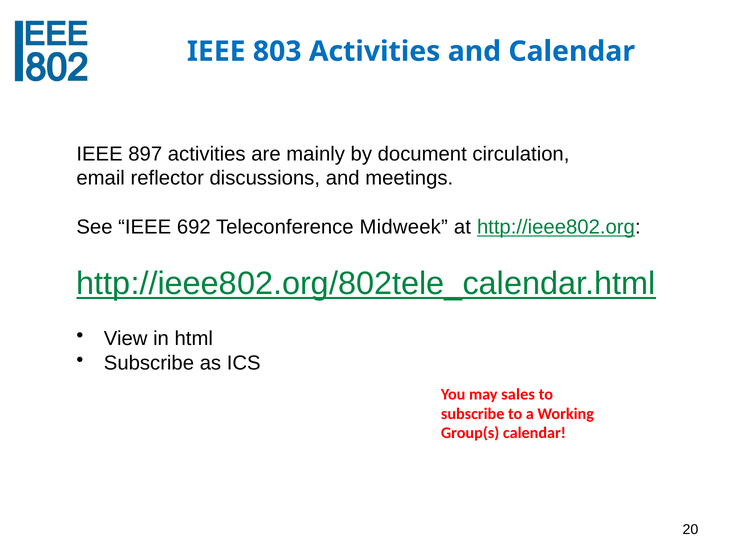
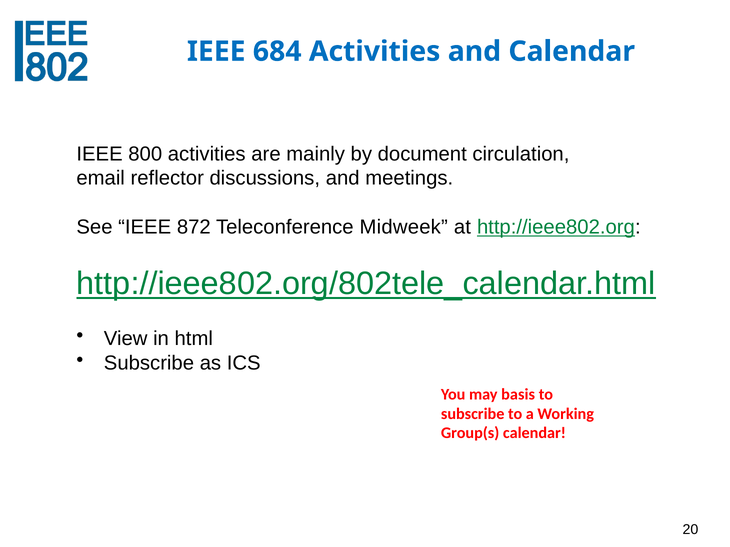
803: 803 -> 684 (277, 51)
897: 897 -> 800 (145, 154)
692: 692 -> 872 (194, 227)
sales: sales -> basis (518, 395)
